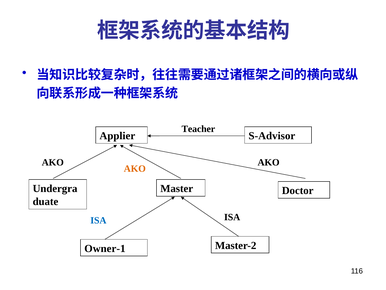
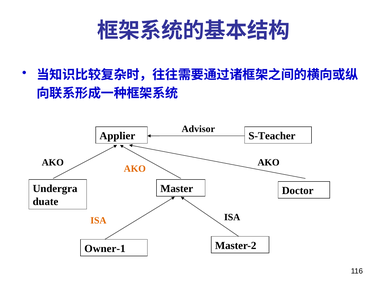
Teacher: Teacher -> Advisor (198, 129)
S-Advisor: S-Advisor -> S-Teacher (272, 136)
ISA colour: blue -> orange (98, 220)
